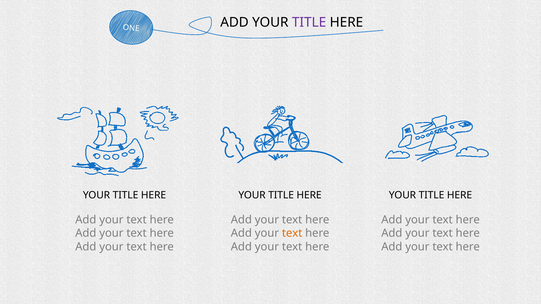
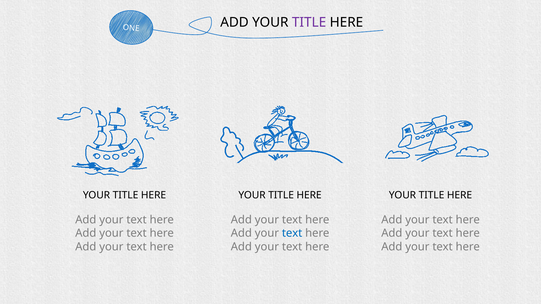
text colour: orange -> blue (292, 233)
